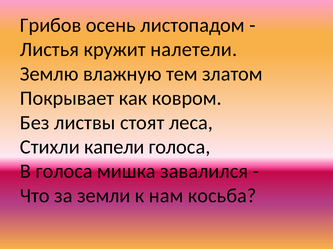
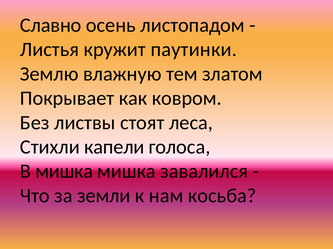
Грибов: Грибов -> Славно (51, 25)
налетели: налетели -> паутинки (194, 50)
В голоса: голоса -> мишка (64, 172)
